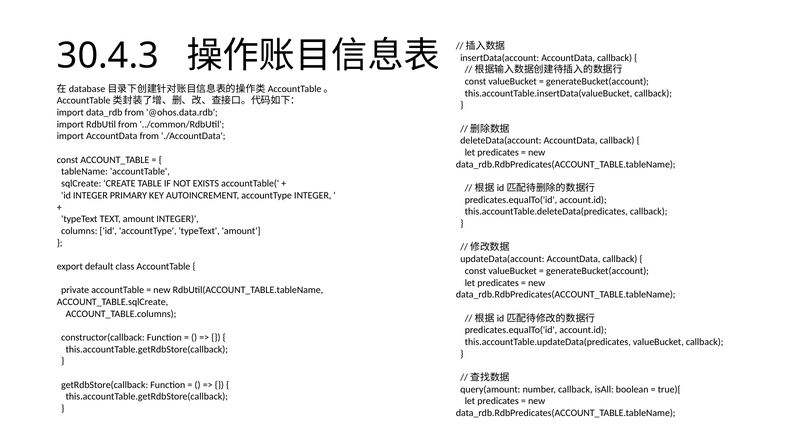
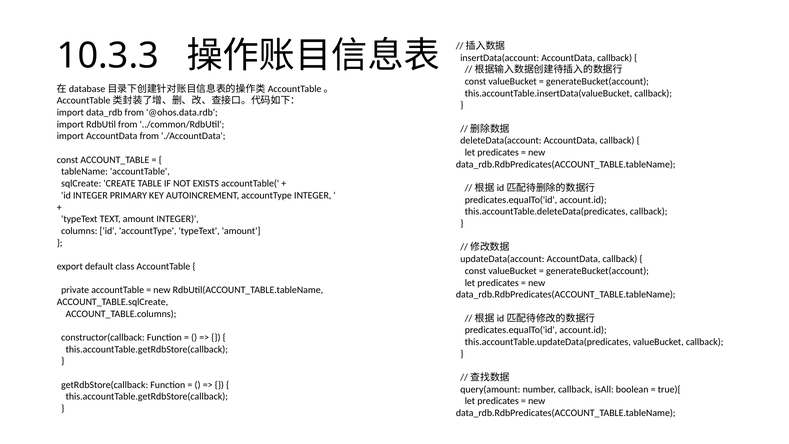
30.4.3: 30.4.3 -> 10.3.3 (108, 56)
